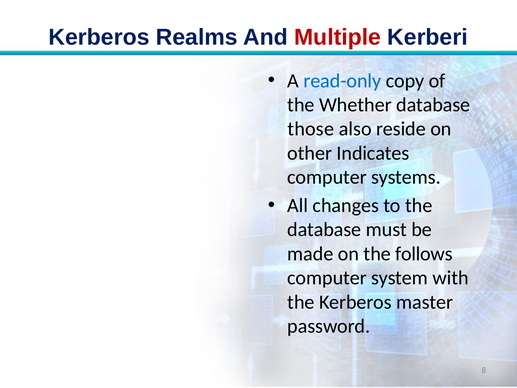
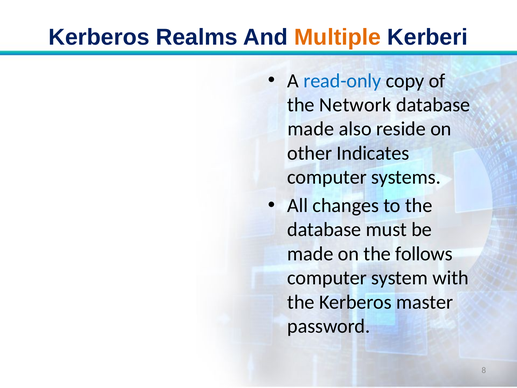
Multiple colour: red -> orange (338, 37)
Whether: Whether -> Network (355, 105)
those: those -> made (311, 129)
